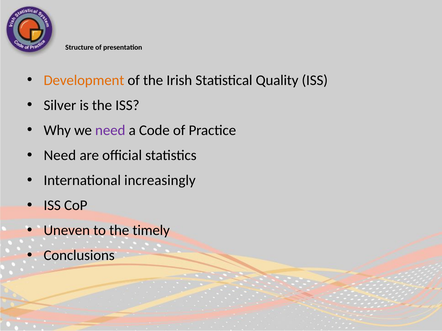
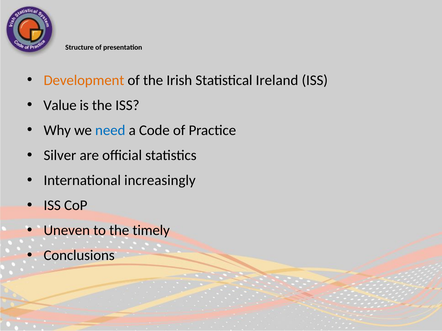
Quality: Quality -> Ireland (277, 80)
Silver: Silver -> Value (60, 105)
need colour: purple -> blue (110, 130)
Need: Need -> Silver (60, 156)
